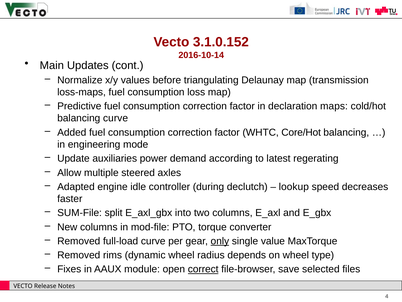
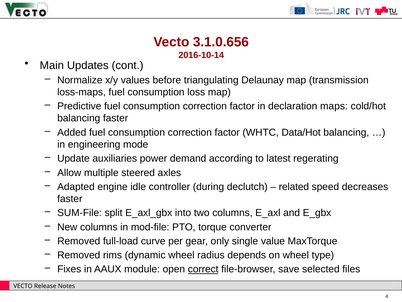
3.1.0.152: 3.1.0.152 -> 3.1.0.656 (221, 42)
balancing curve: curve -> faster (116, 118)
Core/Hot: Core/Hot -> Data/Hot (301, 132)
lookup: lookup -> related (294, 186)
only underline: present -> none (220, 241)
